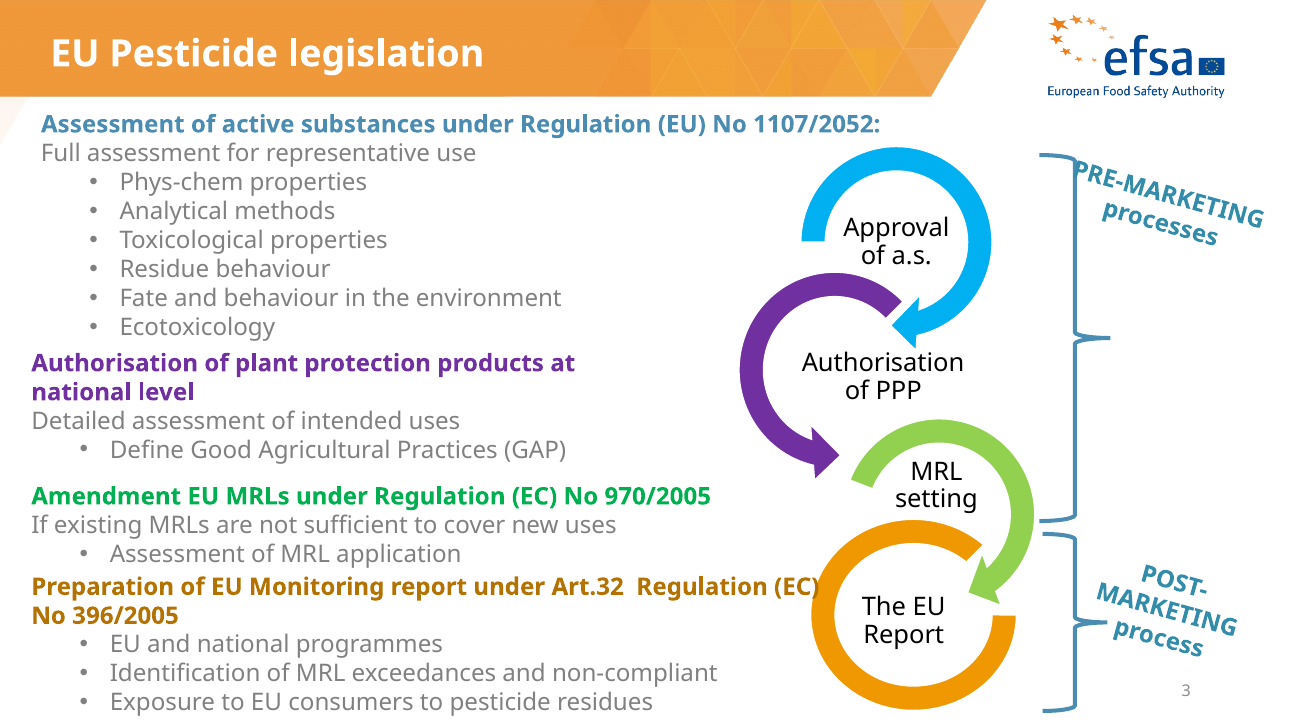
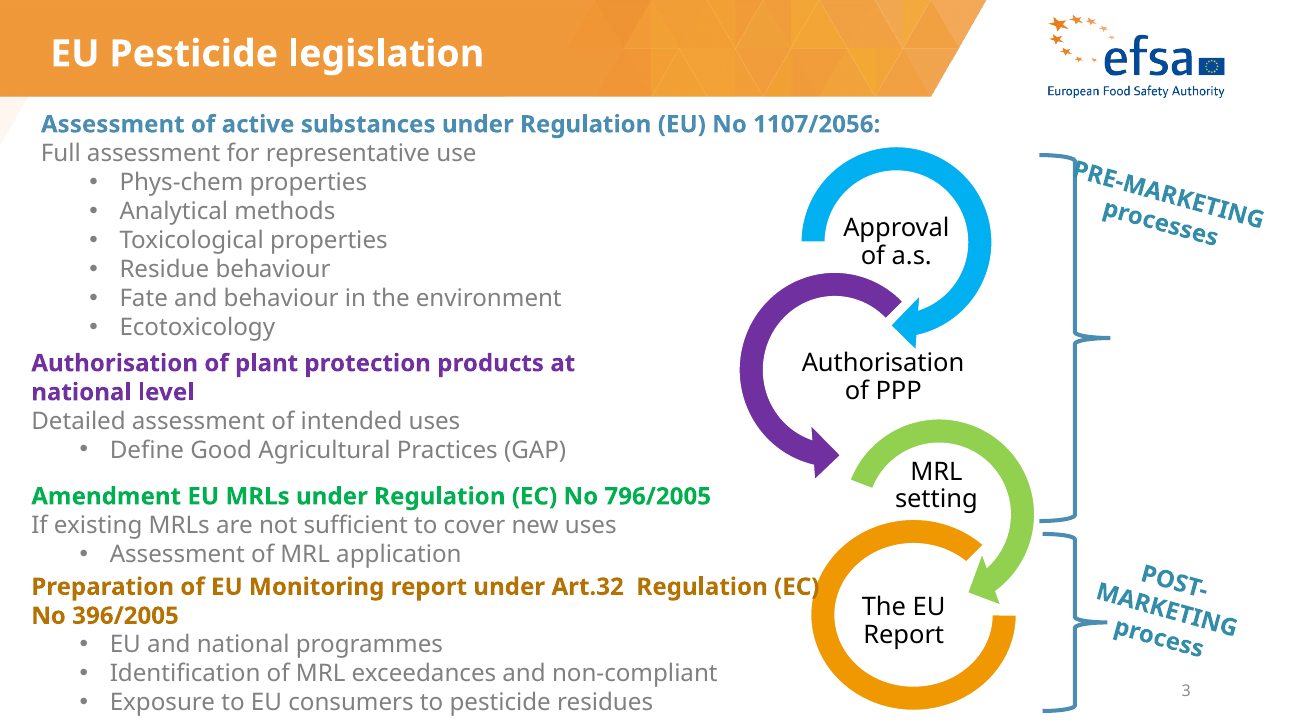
1107/2052: 1107/2052 -> 1107/2056 (817, 124)
970/2005: 970/2005 -> 796/2005 (658, 497)
